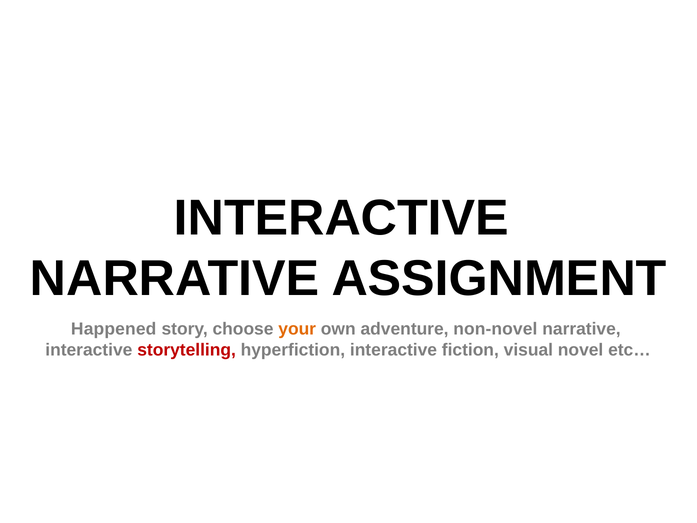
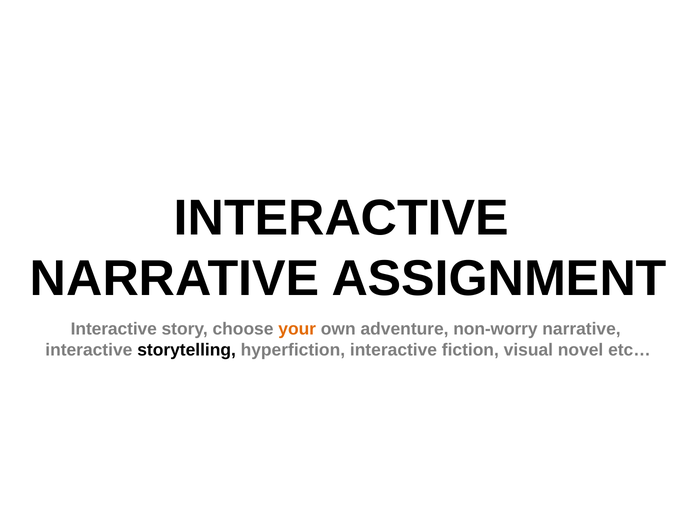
Happened: Happened -> Interactive (114, 329)
non-novel: non-novel -> non-worry (495, 329)
storytelling colour: red -> black (187, 350)
